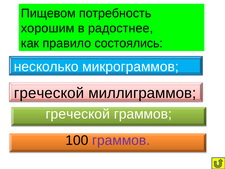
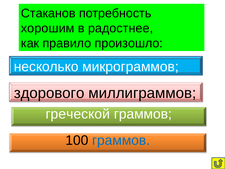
Пищевом: Пищевом -> Стаканов (48, 13)
состоялись: состоялись -> произошло (129, 43)
греческой: греческой -> здорового (49, 93)
граммов colour: purple -> blue (121, 140)
